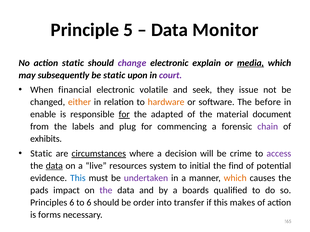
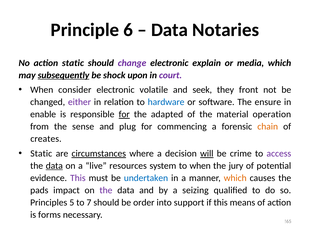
5: 5 -> 6 (128, 30)
Monitor: Monitor -> Notaries (226, 30)
media underline: present -> none (251, 63)
subsequently underline: none -> present (64, 75)
be static: static -> shock (114, 75)
financial: financial -> consider (75, 90)
issue: issue -> front (249, 90)
either colour: orange -> purple (80, 102)
hardware colour: orange -> blue (166, 102)
before: before -> ensure (268, 102)
document: document -> operation (272, 115)
labels: labels -> sense (83, 127)
chain colour: purple -> orange (268, 127)
exhibits: exhibits -> creates (46, 139)
will underline: none -> present (207, 154)
to initial: initial -> when (200, 166)
find: find -> jury (236, 166)
This colour: blue -> purple (78, 178)
undertaken colour: purple -> blue (146, 178)
boards: boards -> seizing (195, 191)
Principles 6: 6 -> 5 (72, 203)
to 6: 6 -> 7 (89, 203)
transfer: transfer -> support (189, 203)
makes: makes -> means (242, 203)
